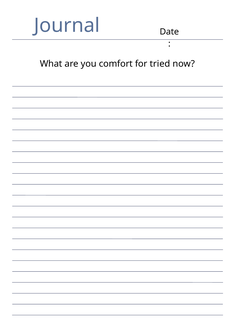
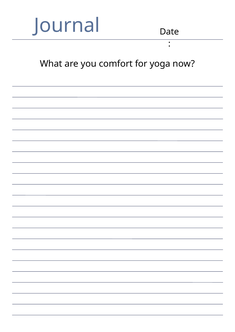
tried: tried -> yoga (160, 64)
